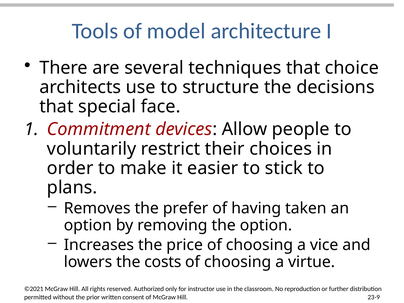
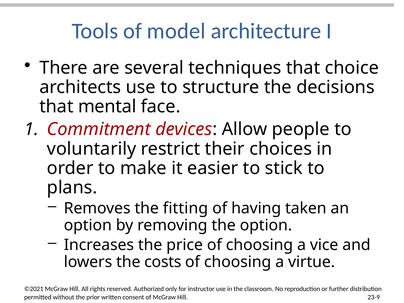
special: special -> mental (107, 107)
prefer: prefer -> fitting (185, 208)
